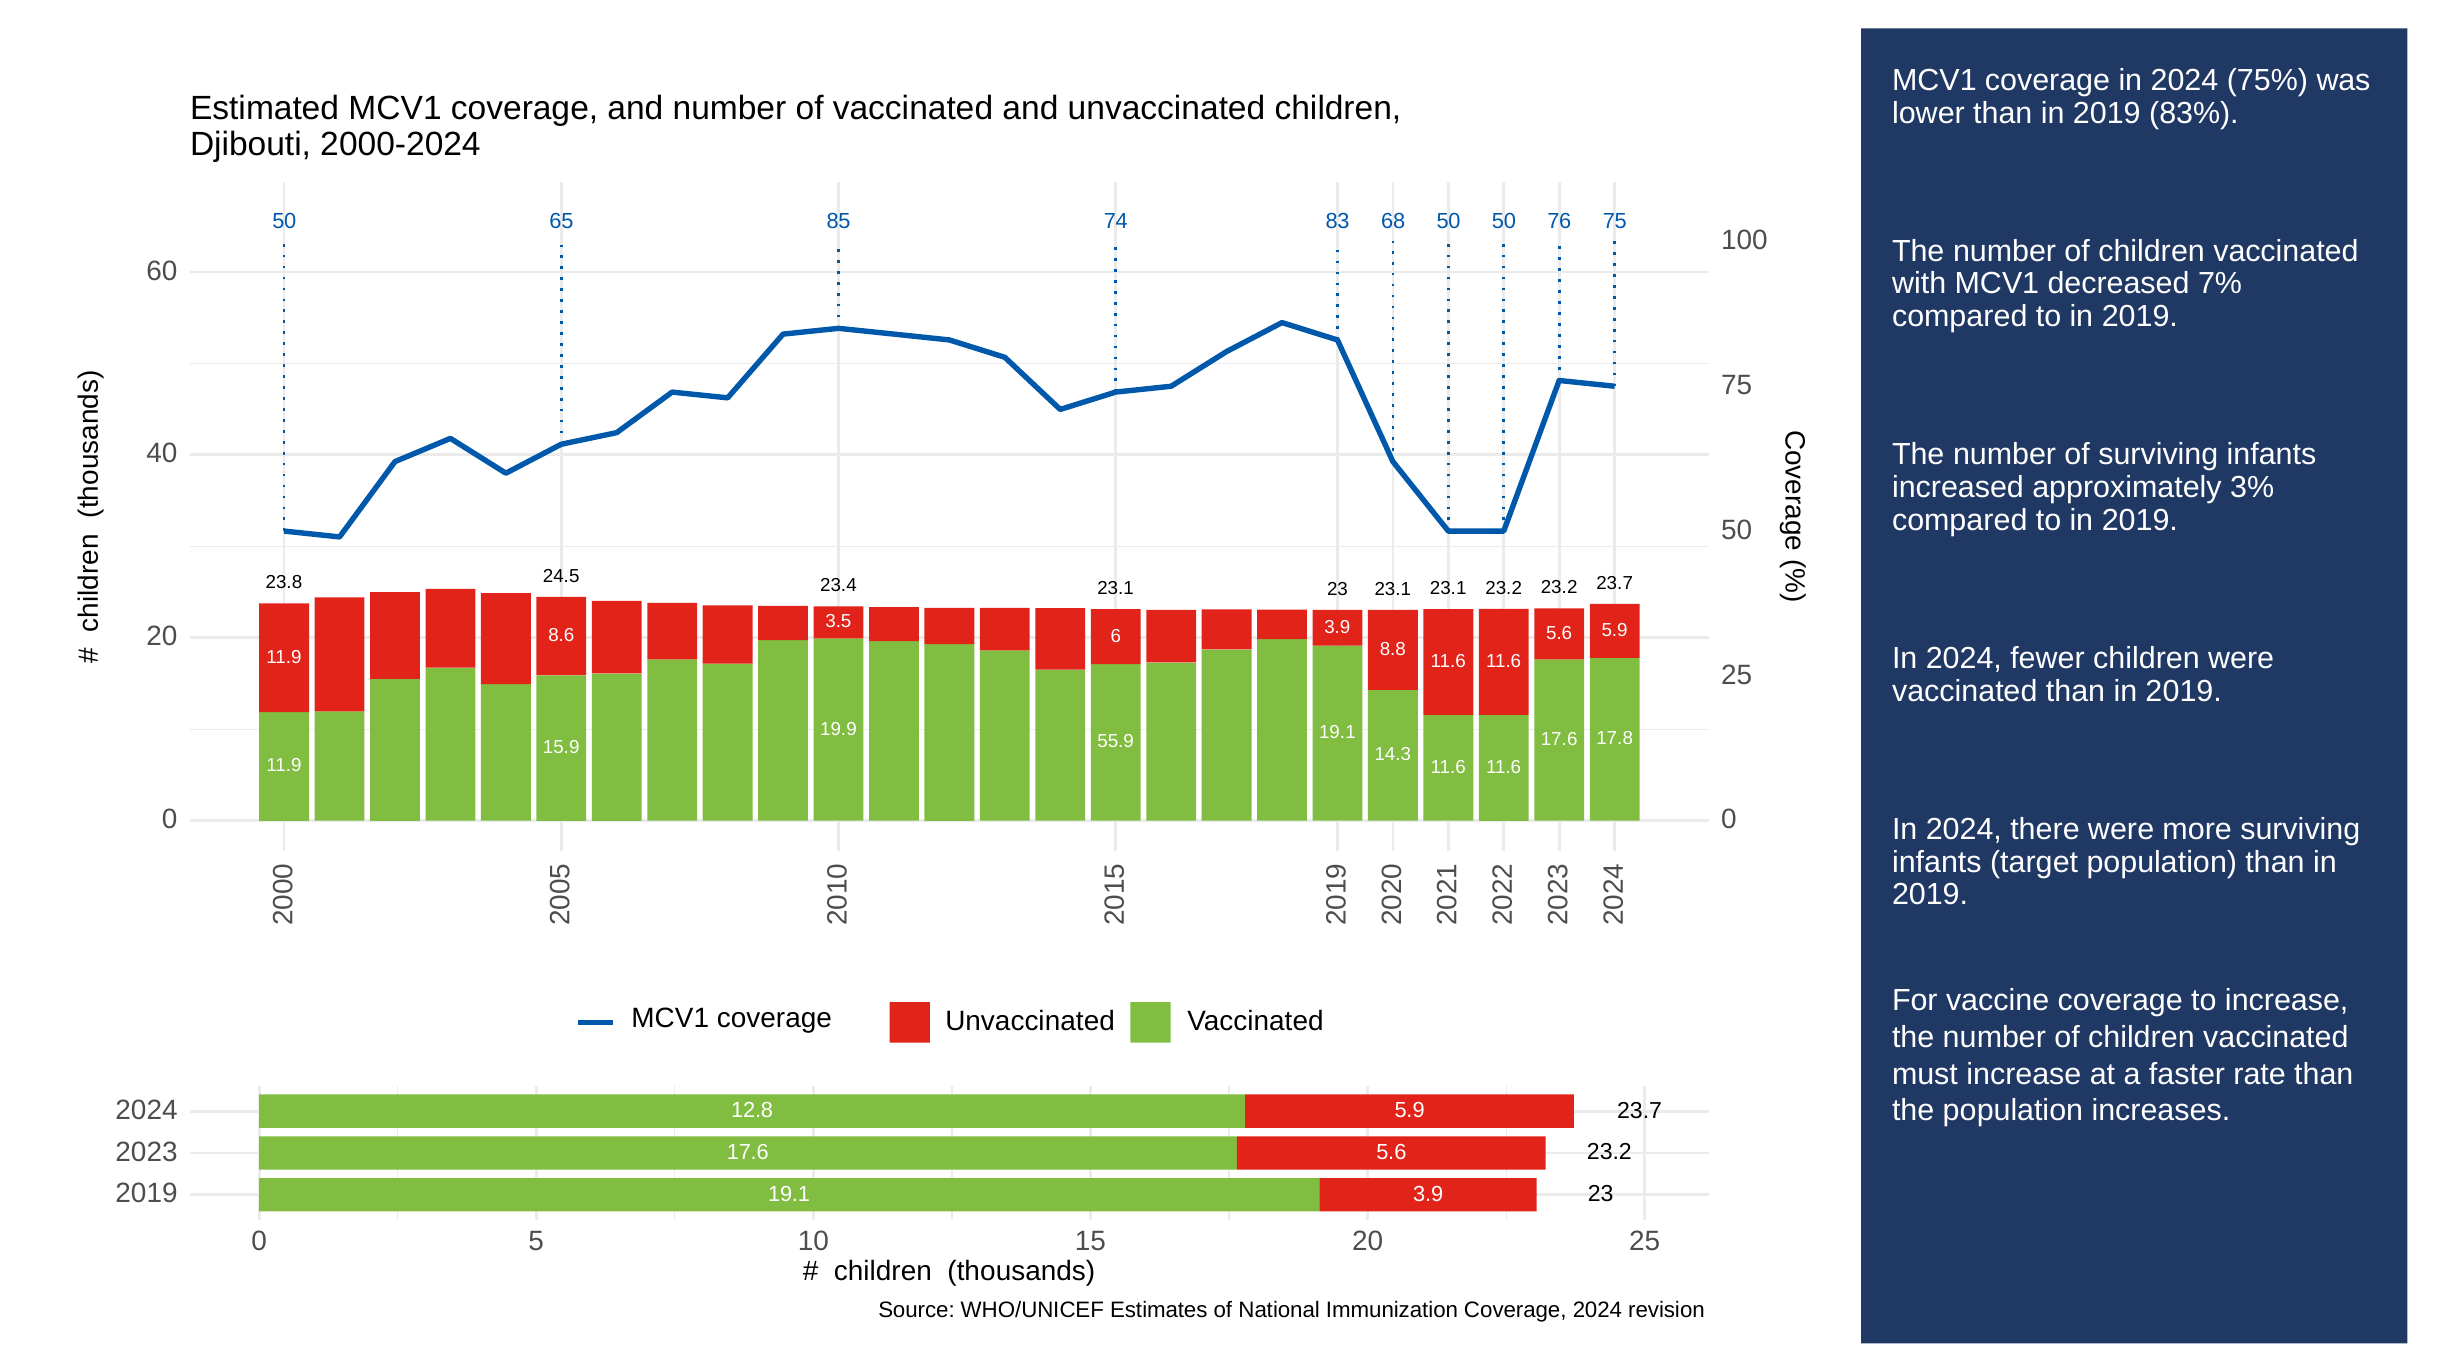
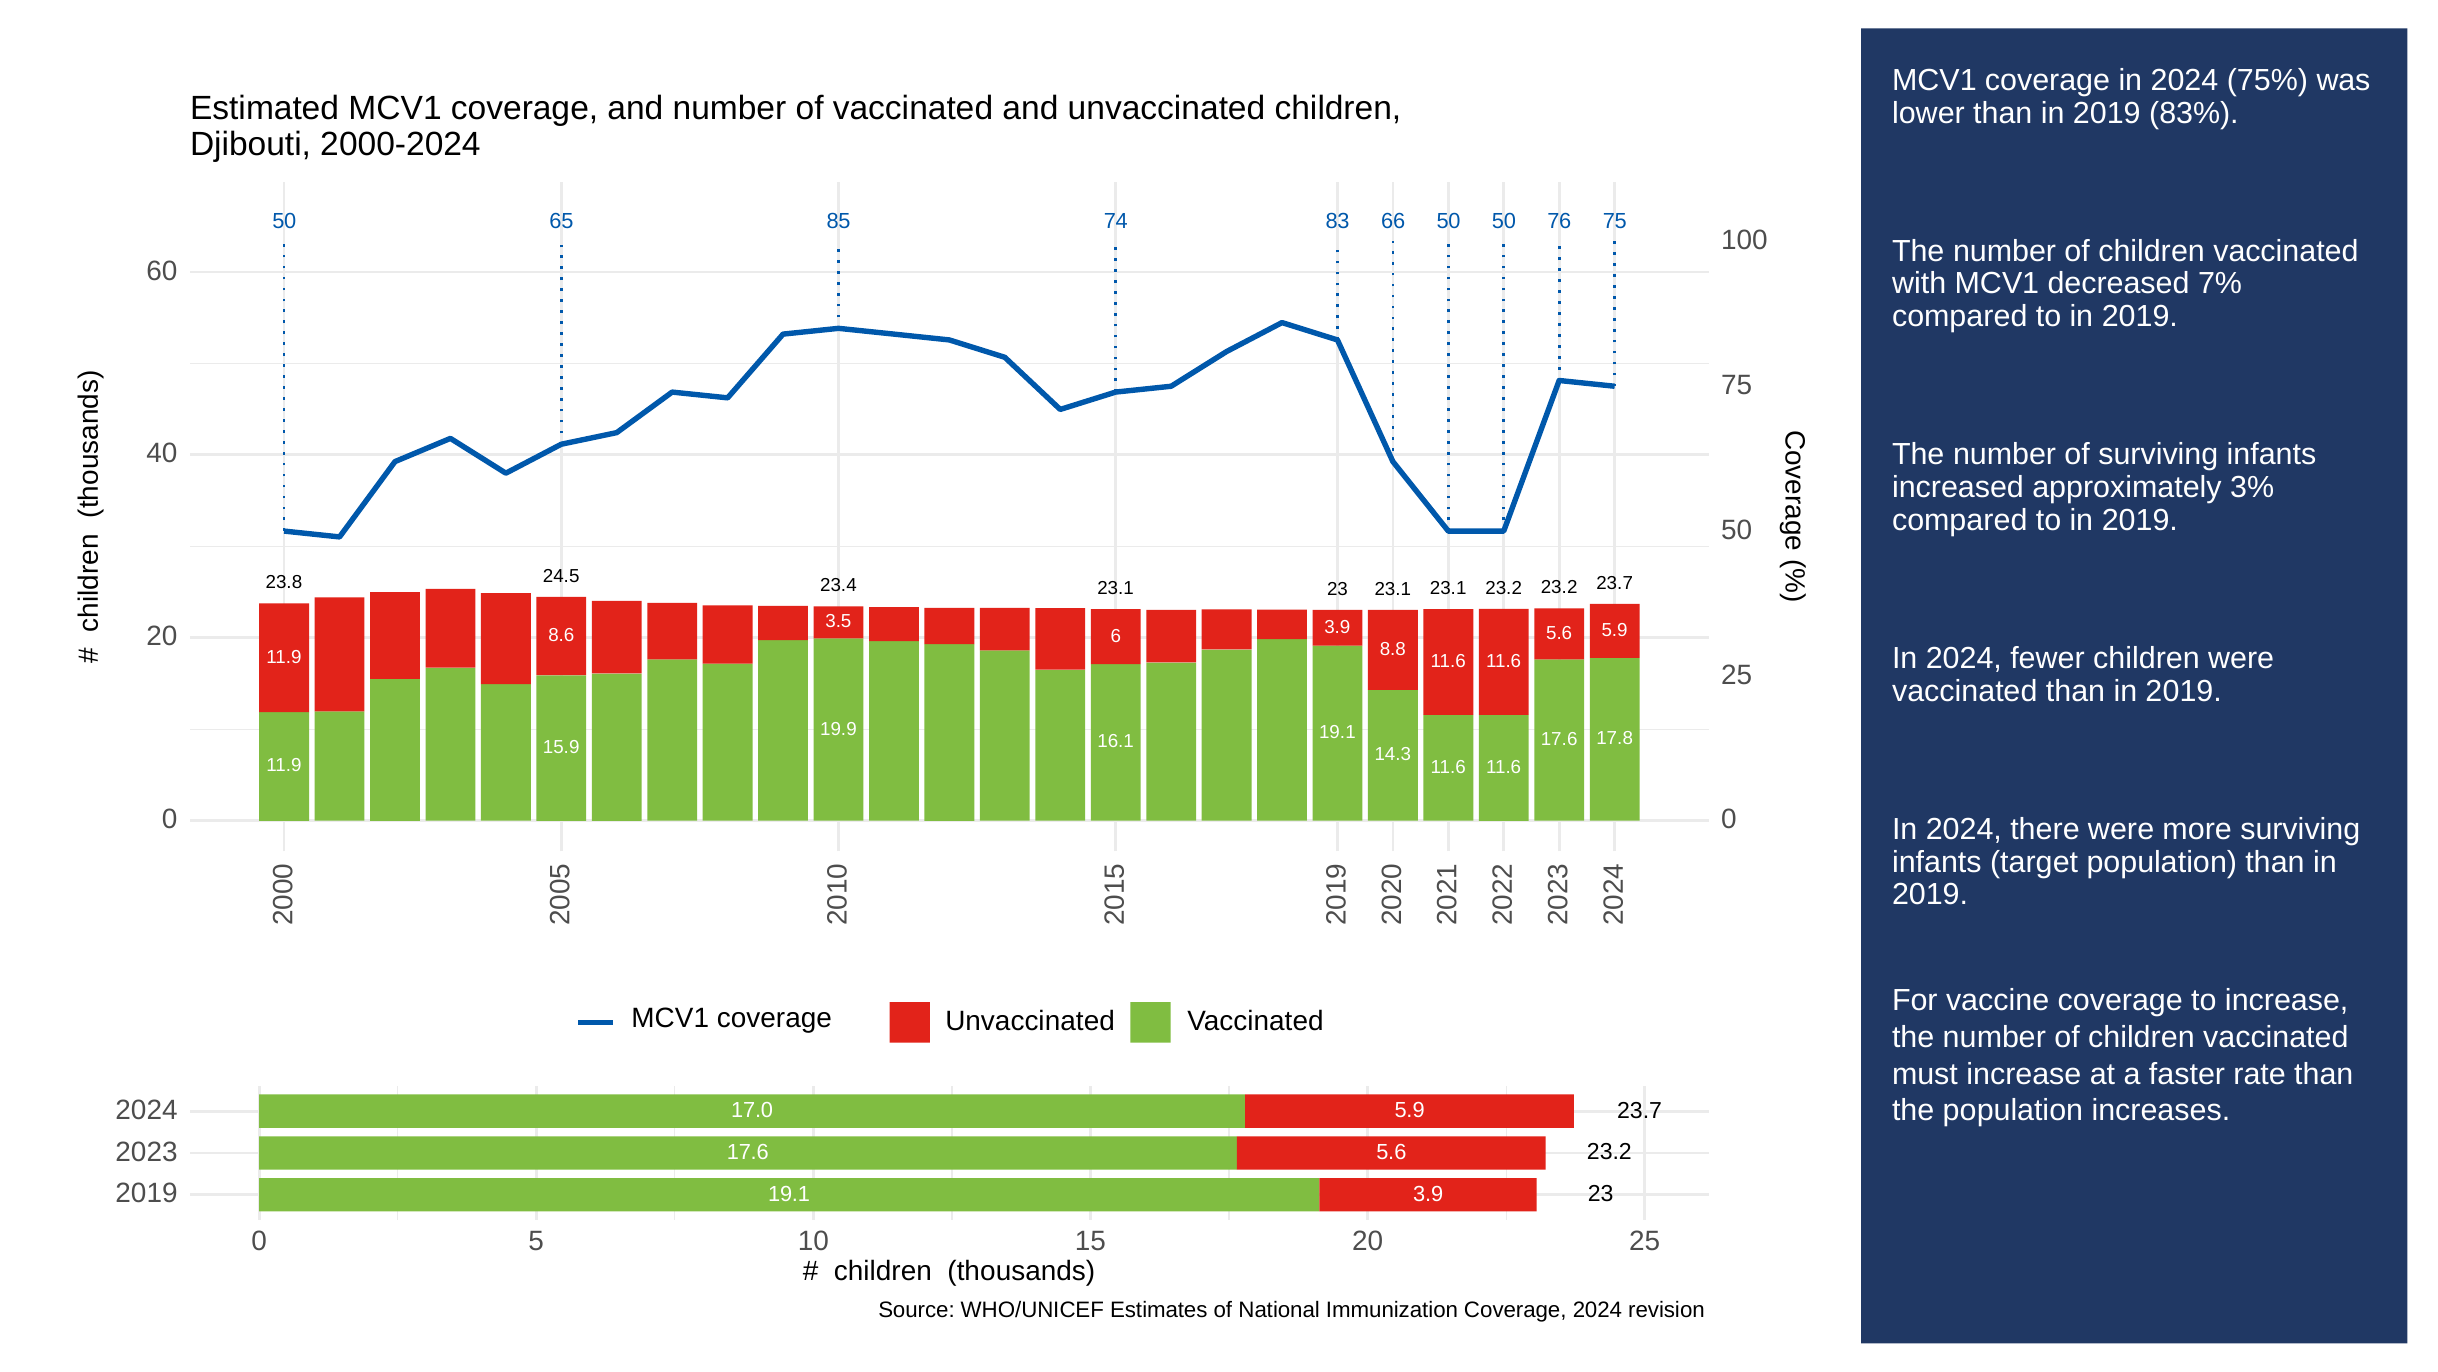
68: 68 -> 66 (1393, 221)
55.9: 55.9 -> 16.1 (1116, 741)
12.8: 12.8 -> 17.0 (752, 1110)
